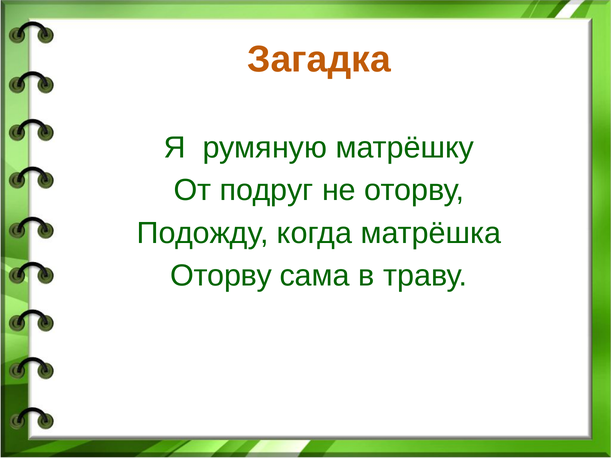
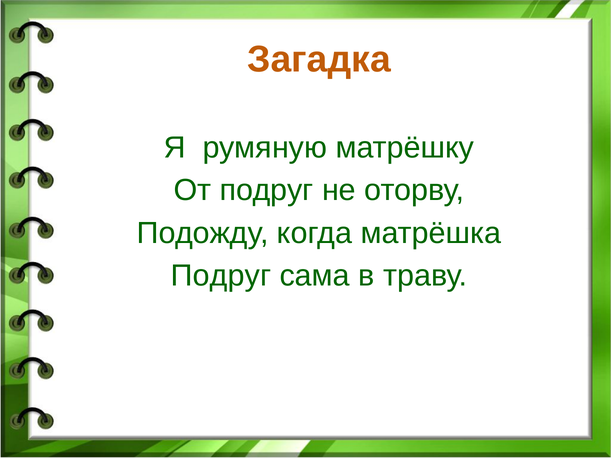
Оторву: Оторву -> Подруг (221, 276)
